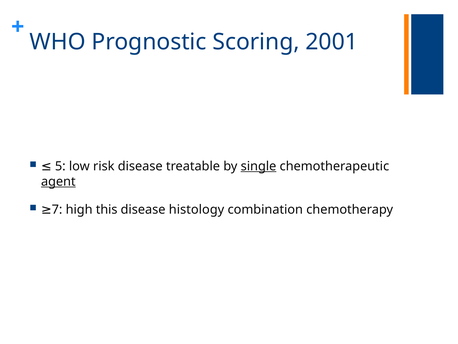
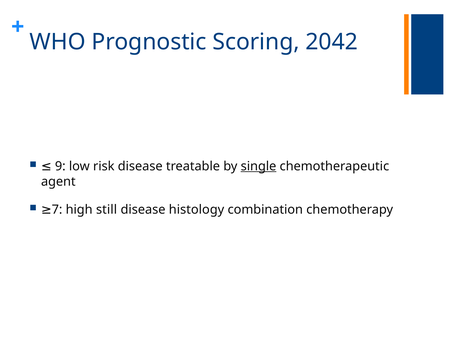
2001: 2001 -> 2042 (332, 42)
5: 5 -> 9 (60, 166)
agent underline: present -> none (58, 181)
this: this -> still (107, 209)
